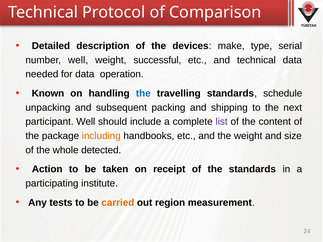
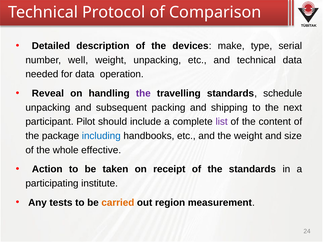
weight successful: successful -> unpacking (157, 60)
Known: Known -> Reveal (48, 93)
the colour: blue -> purple (143, 93)
participant Well: Well -> Pilot (86, 122)
including colour: orange -> blue (101, 136)
detected: detected -> effective (101, 150)
